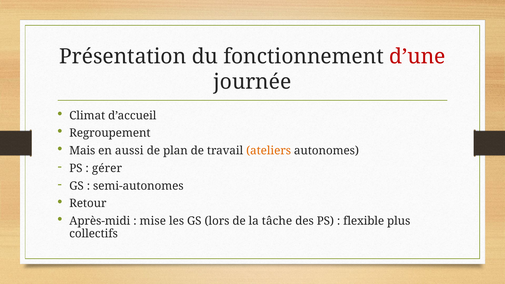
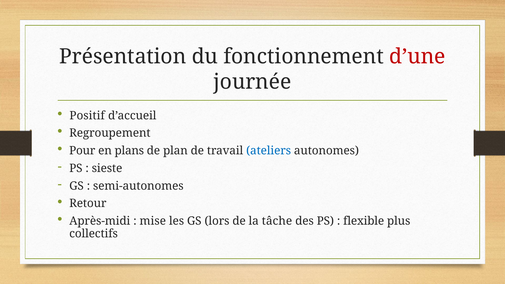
Climat: Climat -> Positif (87, 116)
Mais: Mais -> Pour (82, 151)
aussi: aussi -> plans (129, 151)
ateliers colour: orange -> blue (269, 151)
gérer: gérer -> sieste (107, 168)
